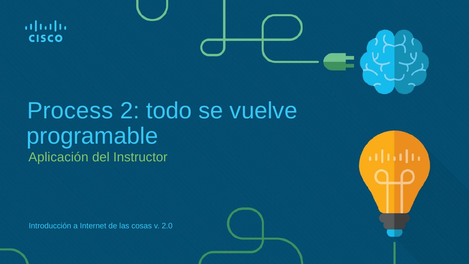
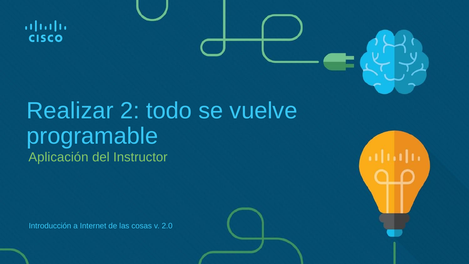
Process: Process -> Realizar (70, 111)
